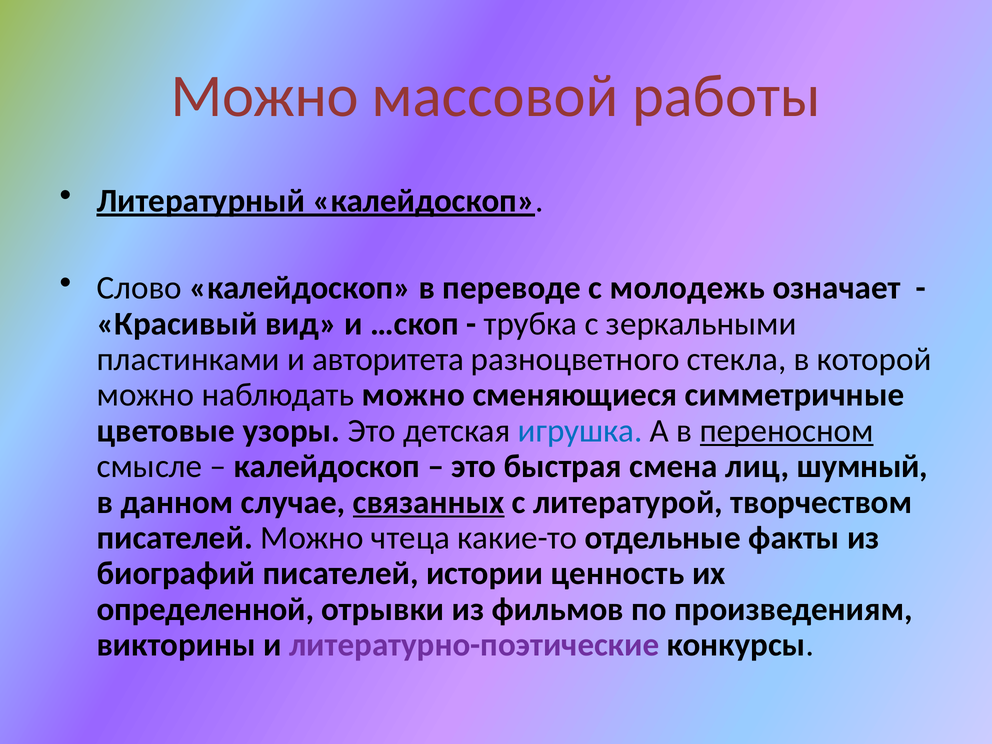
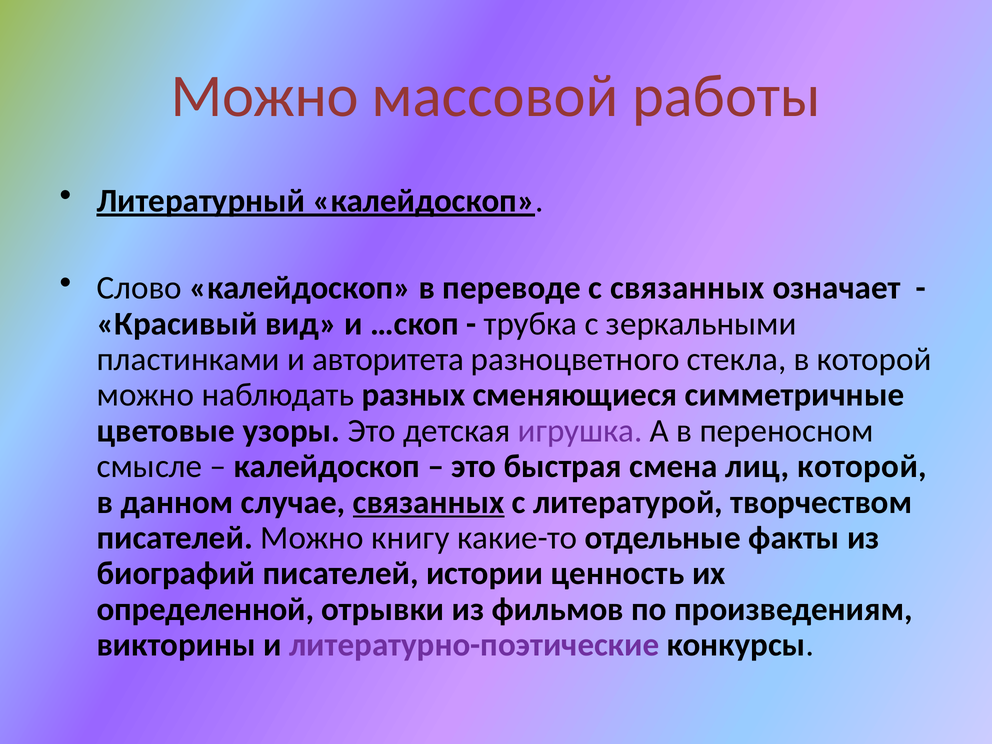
с молодежь: молодежь -> связанных (687, 288)
наблюдать можно: можно -> разных (414, 395)
игрушка colour: blue -> purple (580, 431)
переносном underline: present -> none (787, 431)
лиц шумный: шумный -> которой (862, 466)
чтеца: чтеца -> книгу (410, 538)
